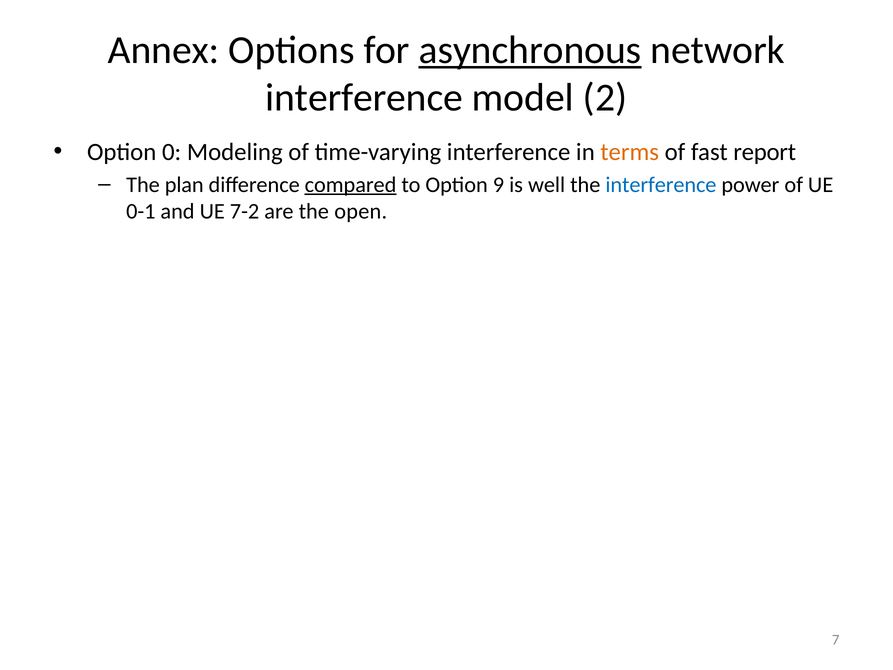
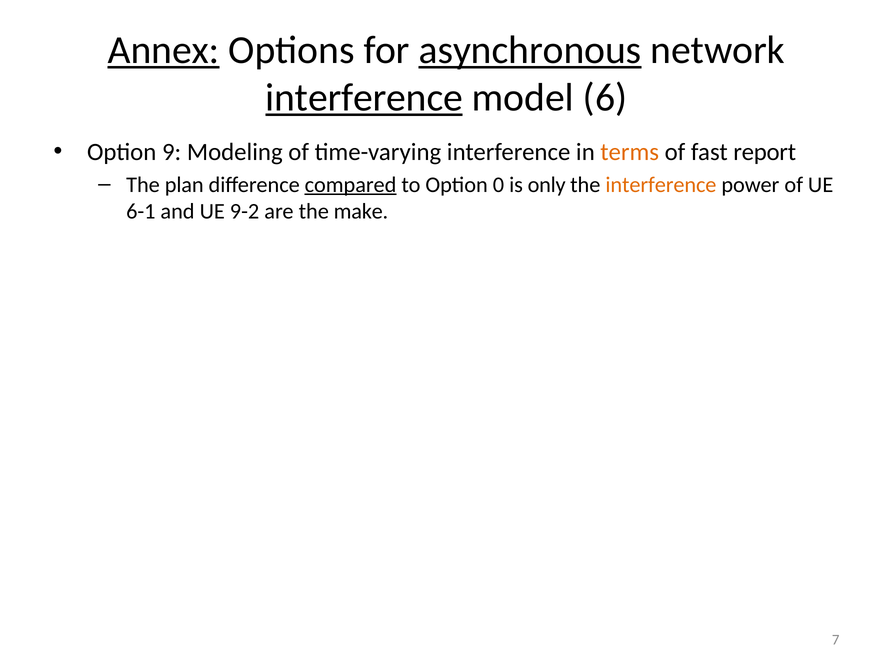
Annex underline: none -> present (164, 50)
interference underline: none -> present (364, 98)
2: 2 -> 6 (605, 98)
0: 0 -> 9 (172, 152)
9: 9 -> 0 (498, 185)
well: well -> only (547, 185)
interference colour: blue -> orange (661, 185)
0-1: 0-1 -> 6-1 (141, 211)
7-2: 7-2 -> 9-2 (245, 211)
open: open -> make (361, 211)
